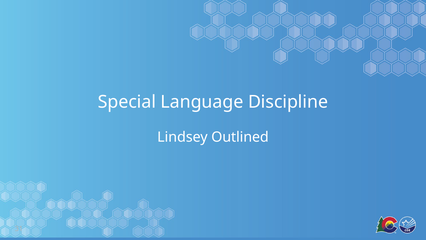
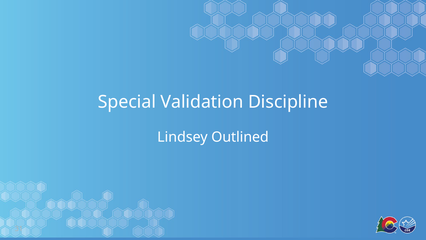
Language: Language -> Validation (202, 102)
